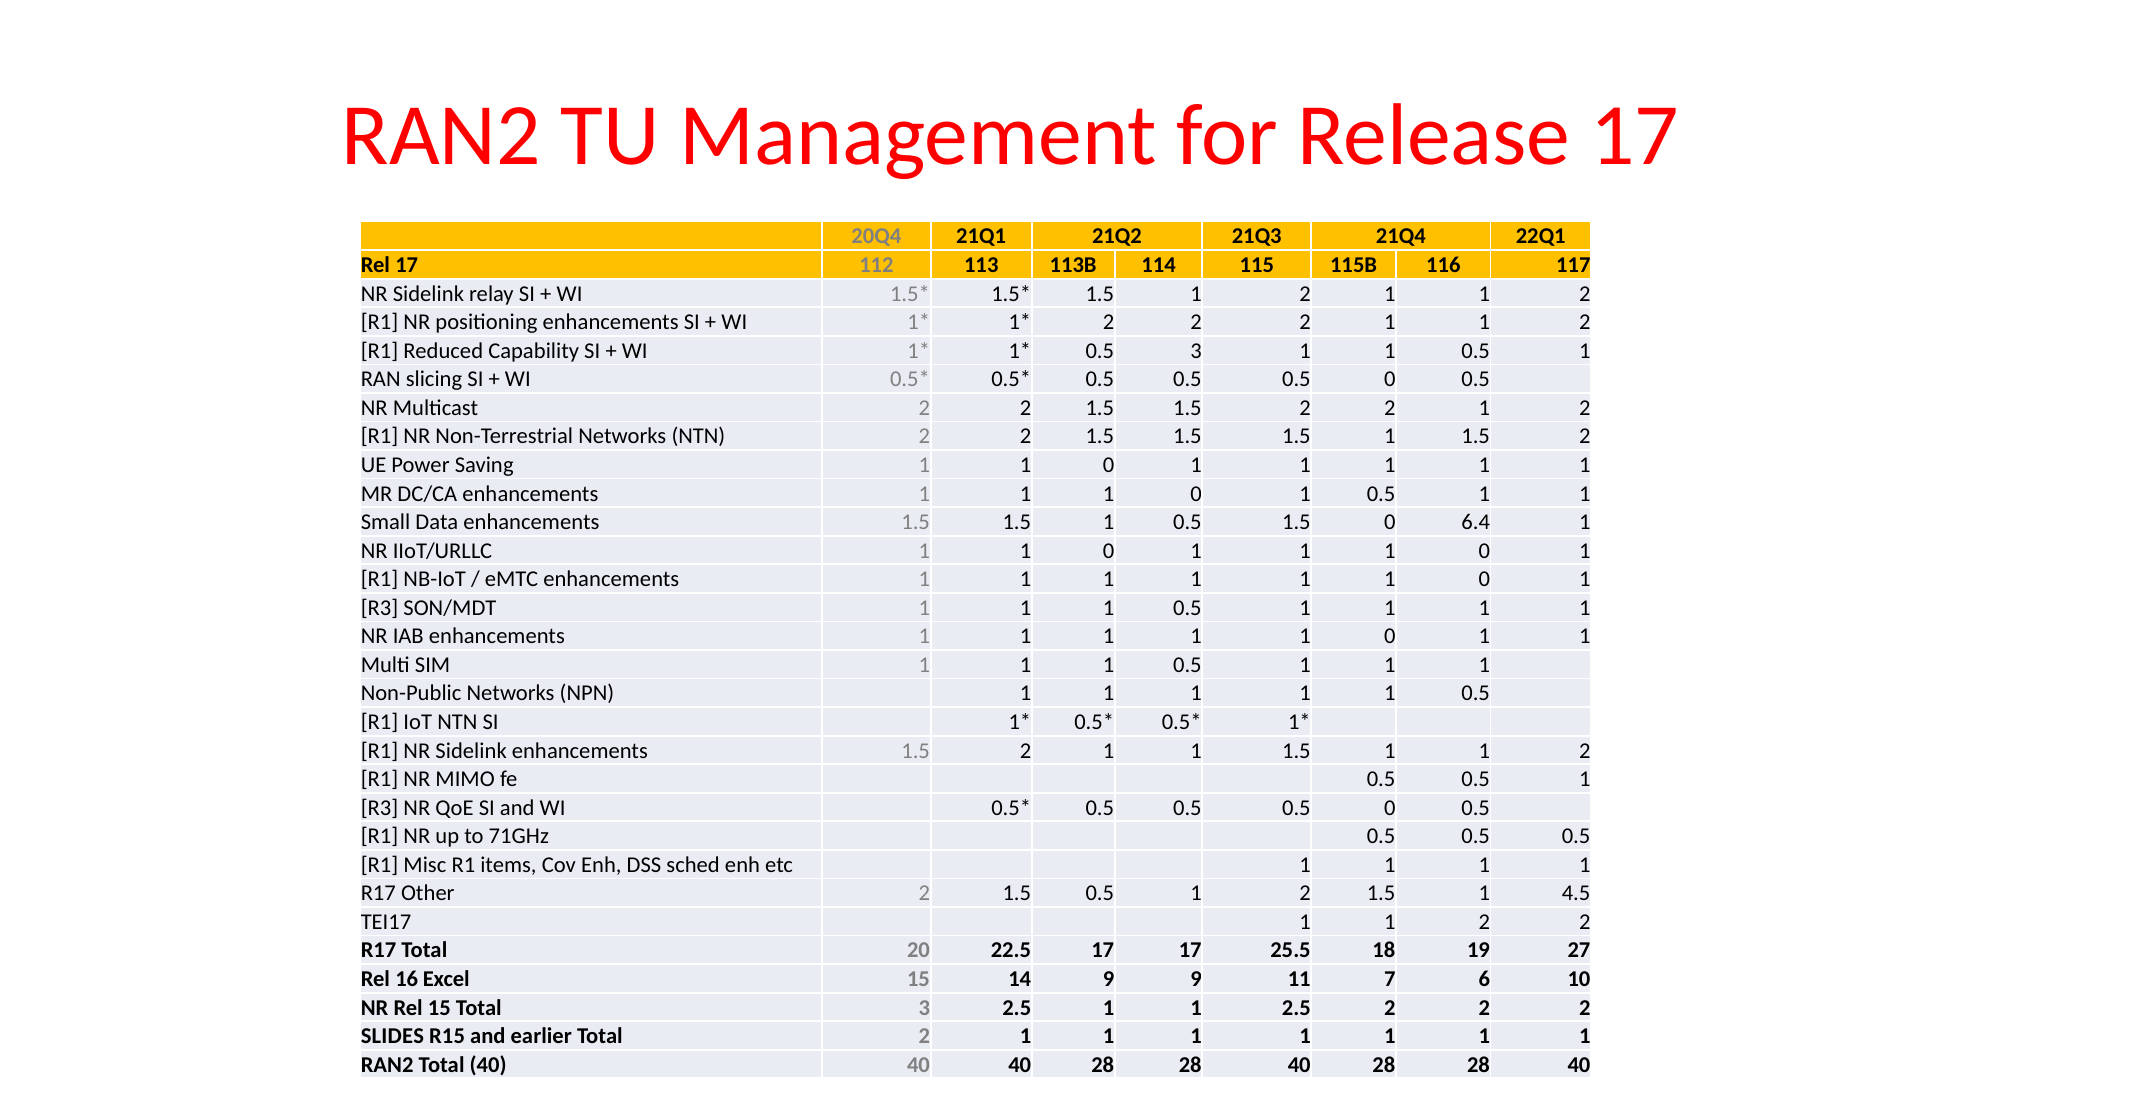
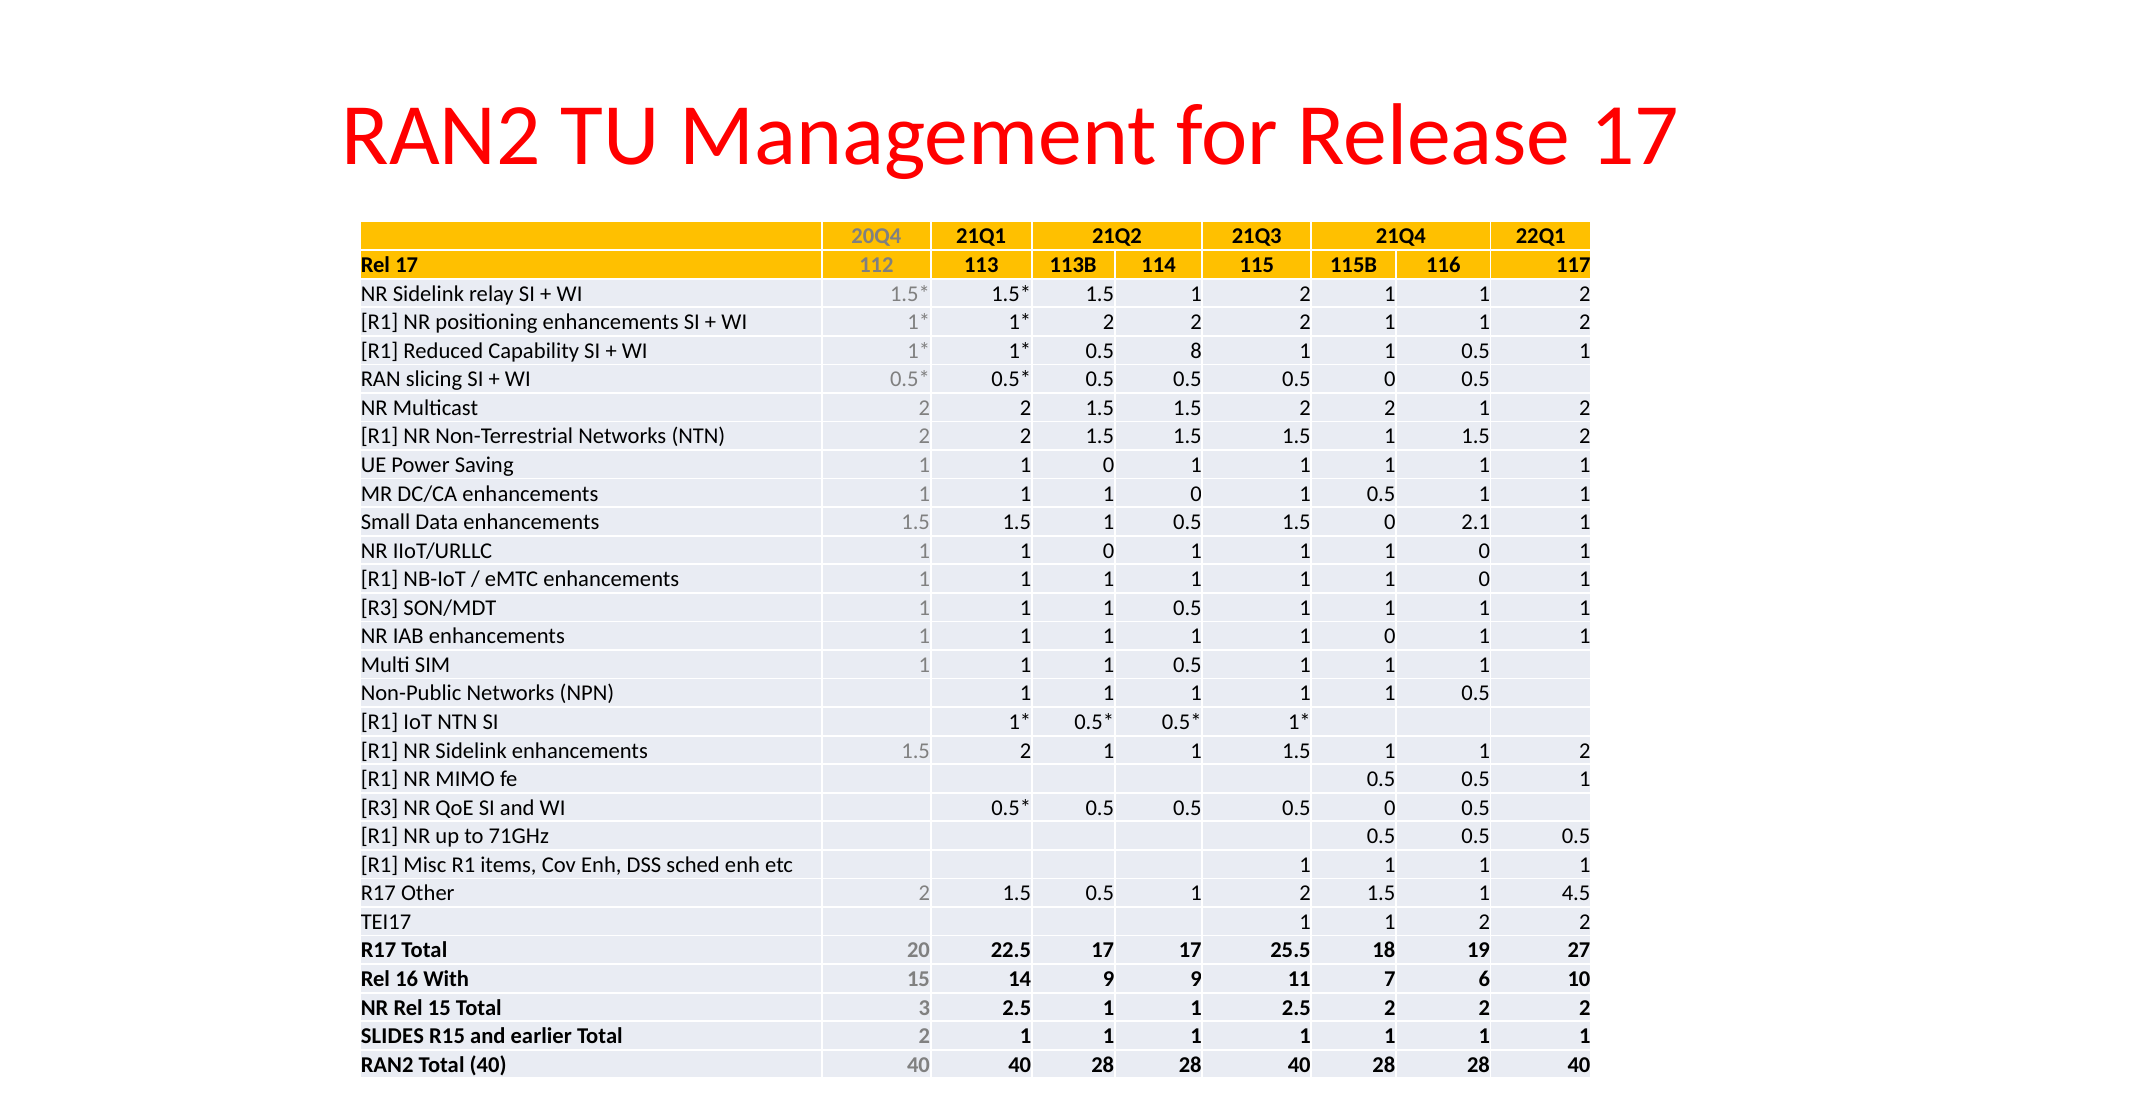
0.5 3: 3 -> 8 (1196, 351)
6.4: 6.4 -> 2.1 (1476, 522)
Excel: Excel -> With (446, 979)
